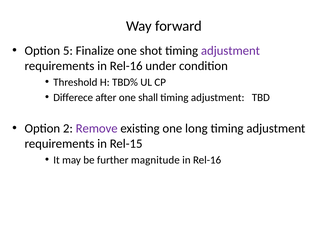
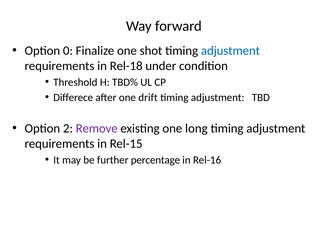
5: 5 -> 0 (68, 51)
adjustment colour: purple -> blue (230, 51)
requirements in Rel-16: Rel-16 -> Rel-18 (126, 66)
shall: shall -> drift (148, 97)
magnitude: magnitude -> percentage (155, 160)
